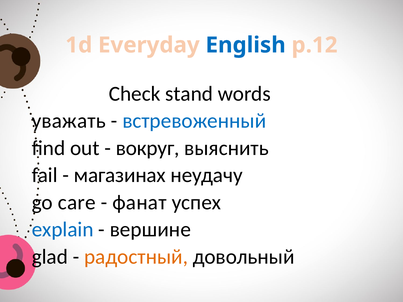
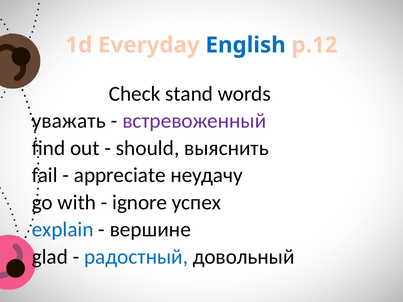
встревоженный colour: blue -> purple (194, 121)
вокруг: вокруг -> should (148, 148)
магазинах: магазинах -> appreciate (120, 175)
care: care -> with (77, 203)
фанат: фанат -> ignore (140, 203)
радостный colour: orange -> blue (136, 257)
